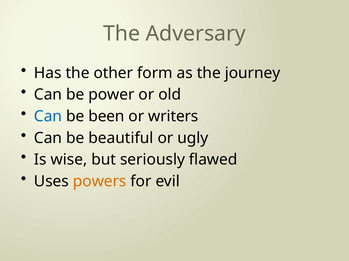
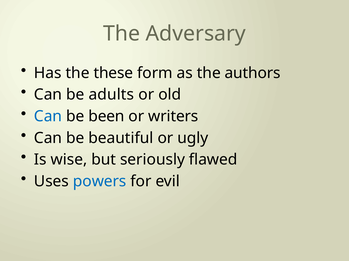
other: other -> these (113, 73)
journey: journey -> authors (253, 73)
power: power -> adults (111, 95)
powers colour: orange -> blue (100, 182)
